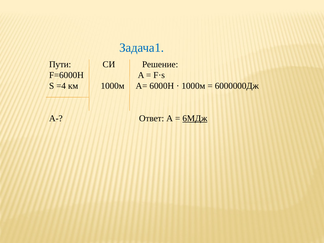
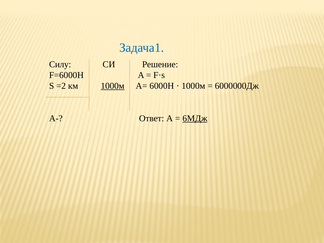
Пути: Пути -> Силу (60, 64)
=4: =4 -> =2 (61, 86)
1000м underline: none -> present (113, 86)
